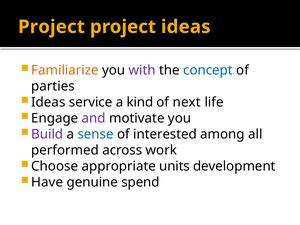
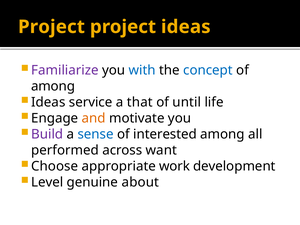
Familiarize colour: orange -> purple (65, 70)
with colour: purple -> blue (142, 70)
parties: parties -> among (53, 86)
kind: kind -> that (140, 102)
next: next -> until (187, 102)
and colour: purple -> orange (94, 118)
work: work -> want (161, 150)
units: units -> work (175, 166)
Have: Have -> Level (47, 182)
spend: spend -> about (140, 182)
